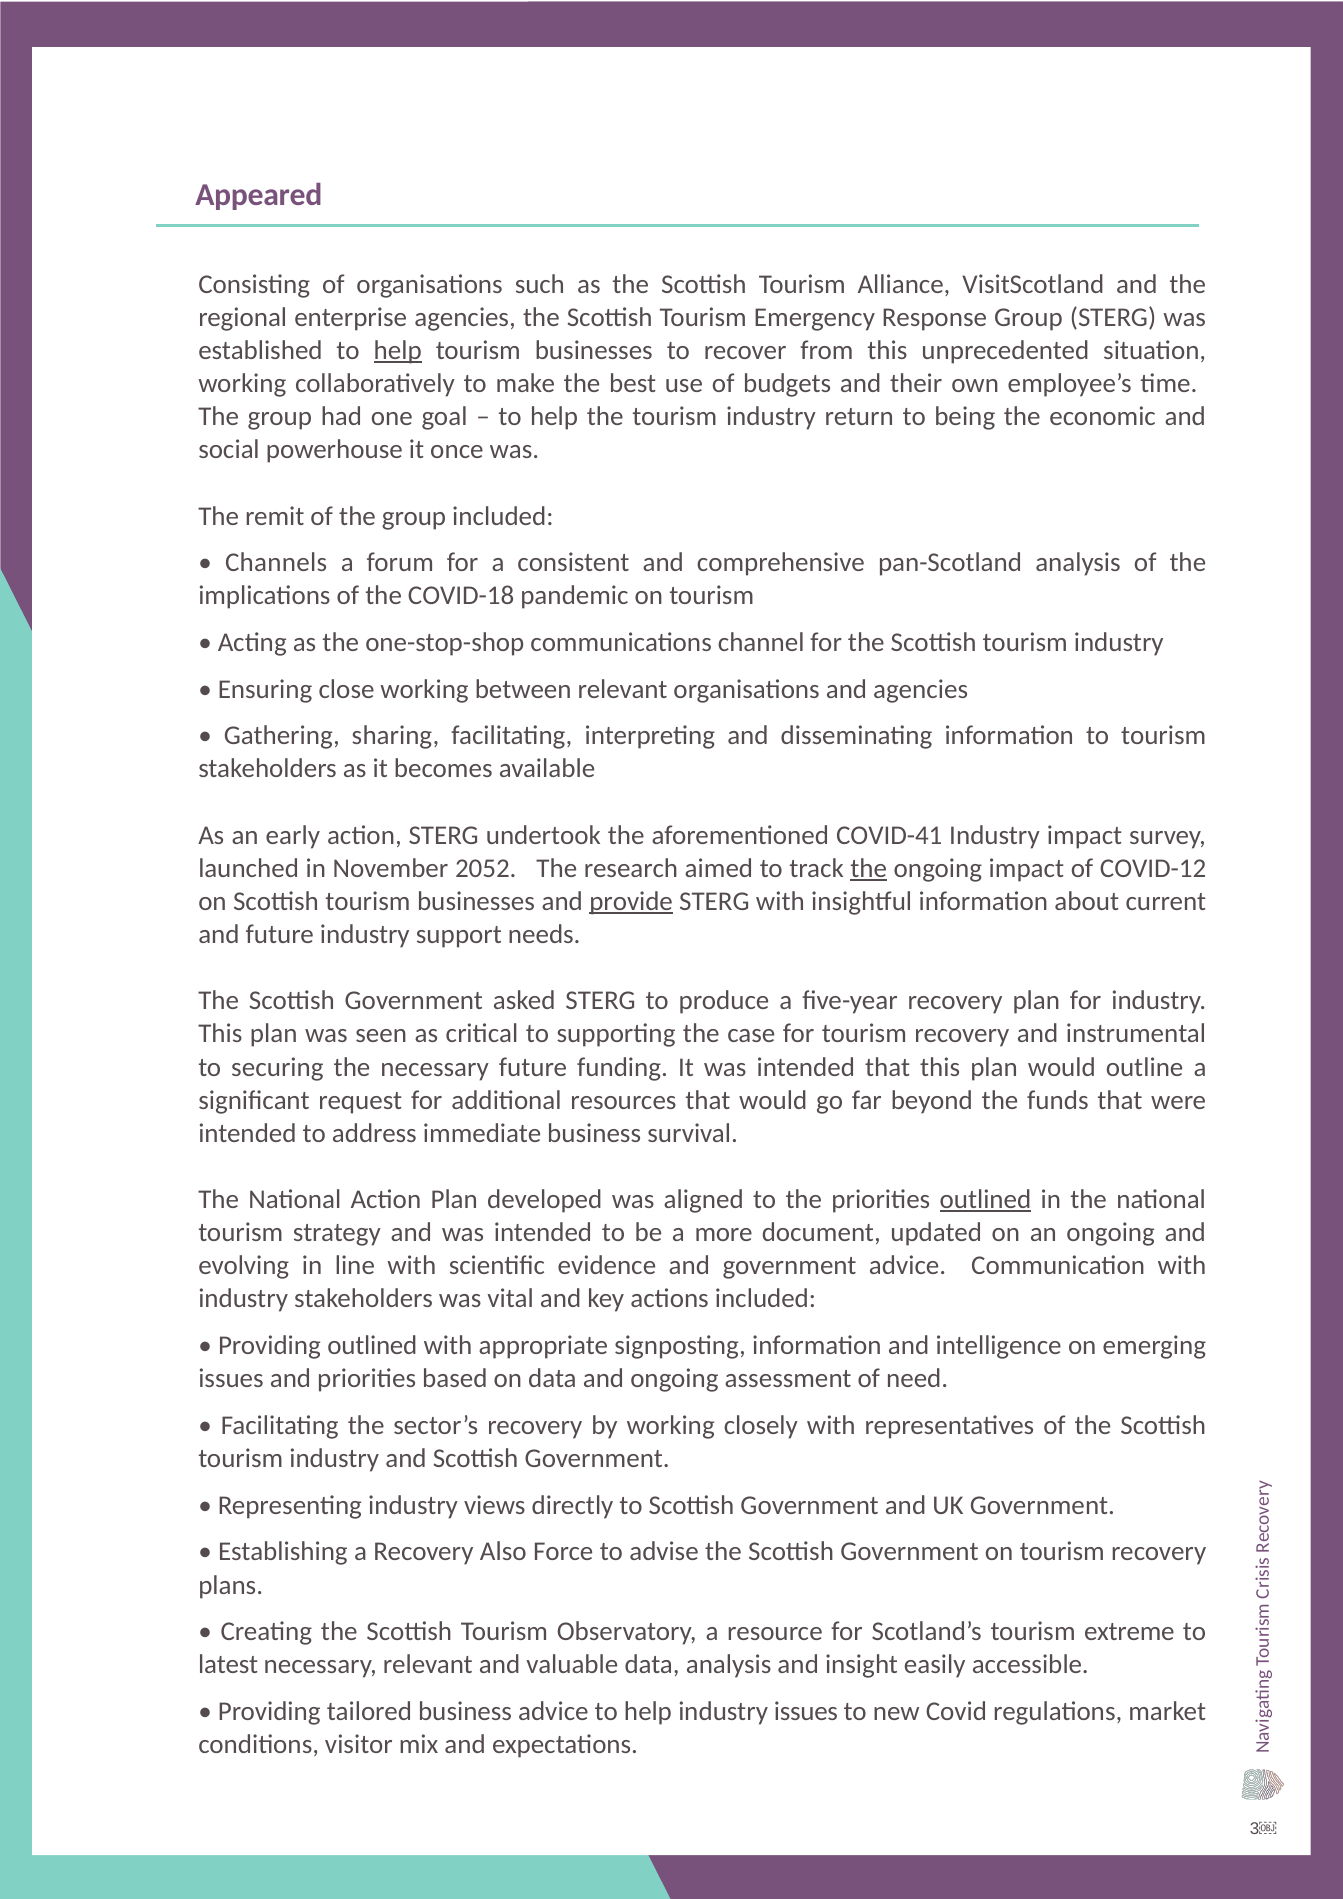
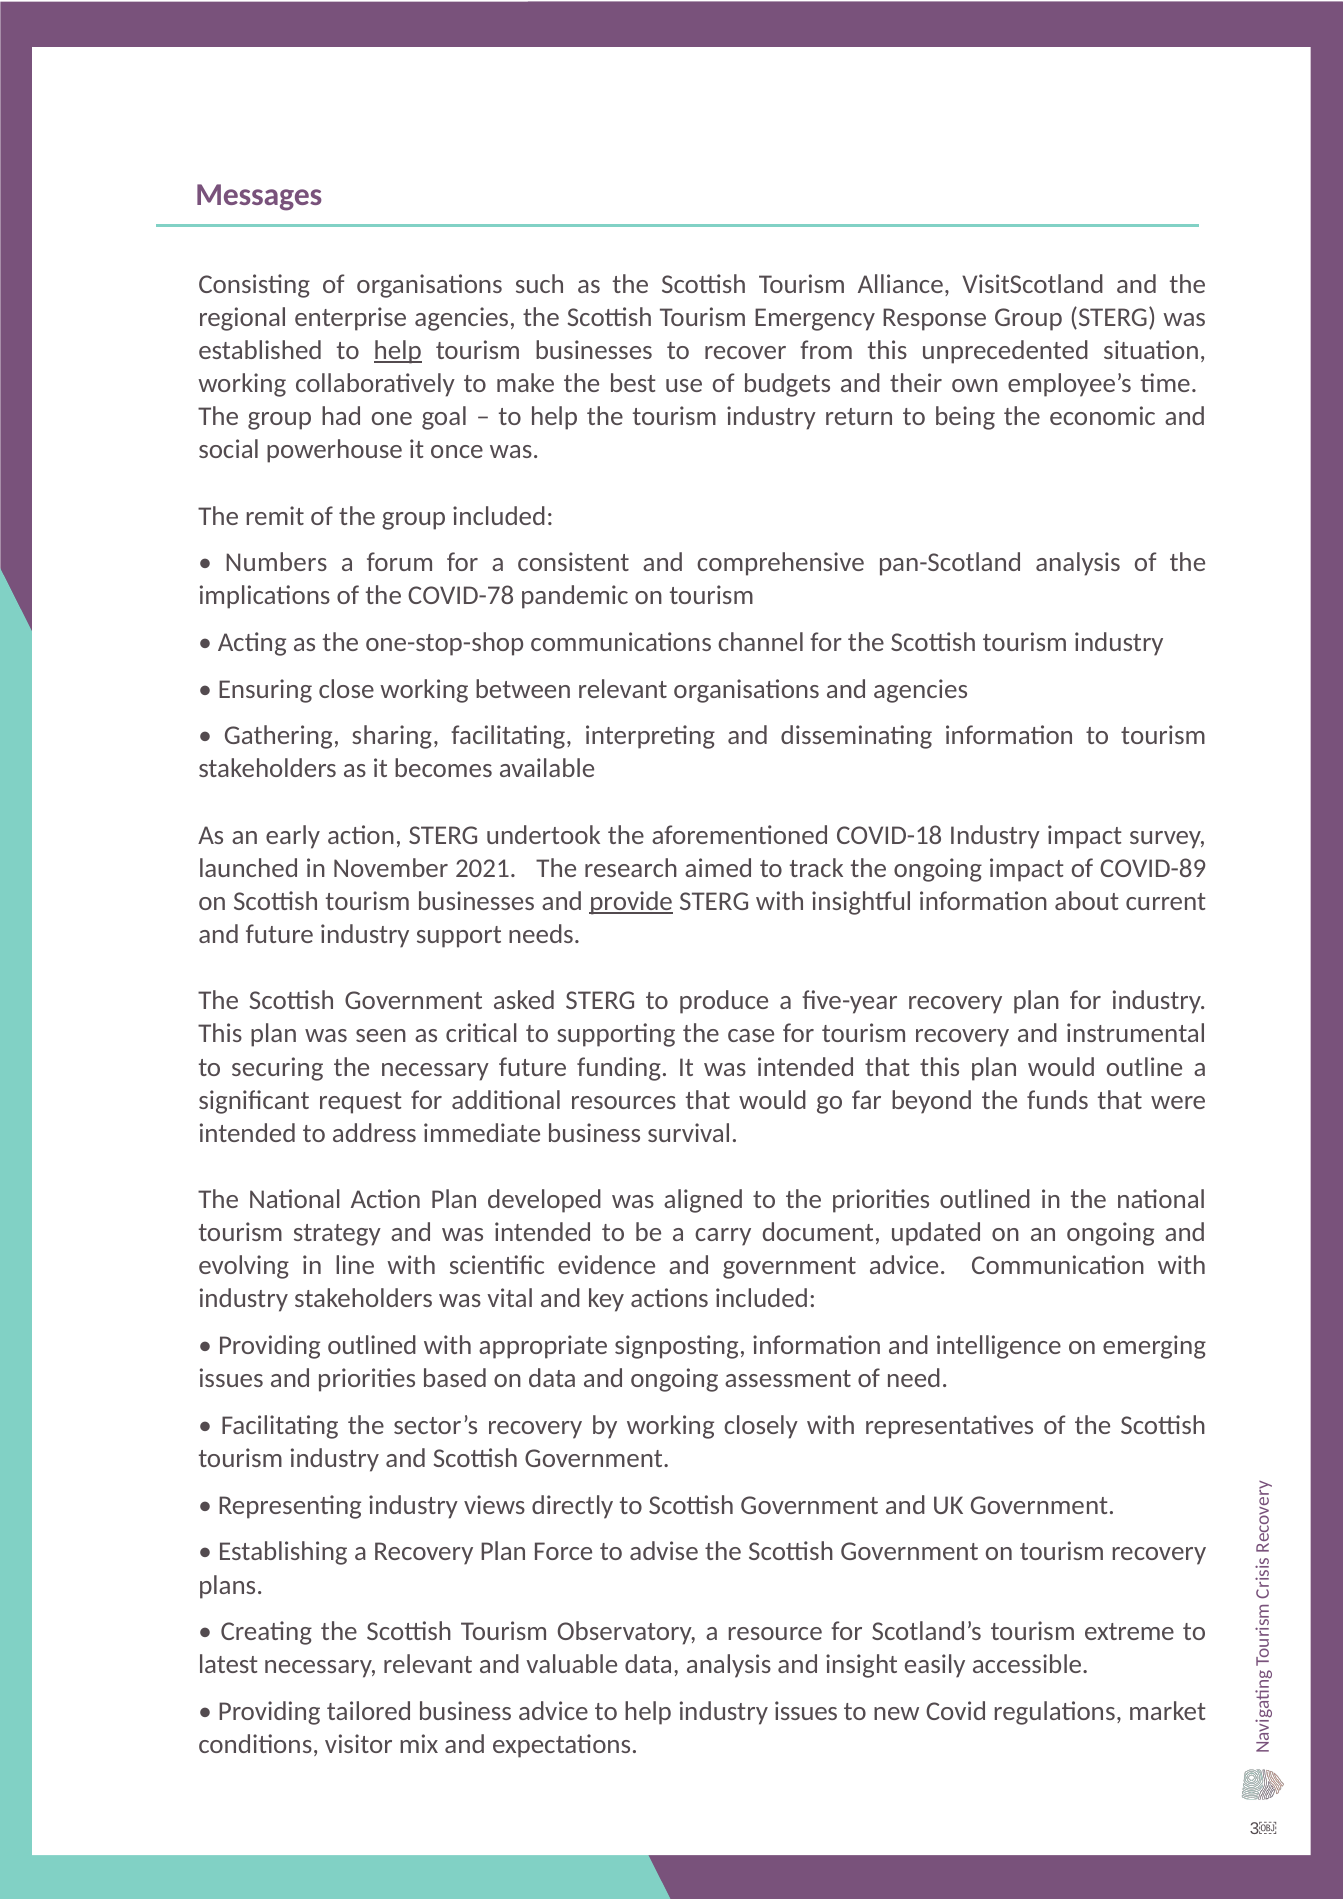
Appeared: Appeared -> Messages (259, 195)
Channels: Channels -> Numbers (276, 563)
COVID-18: COVID-18 -> COVID-78 (461, 596)
COVID-41: COVID-41 -> COVID-18 (889, 835)
2052: 2052 -> 2021 (486, 869)
the underline: present -> none (869, 869)
COVID-12: COVID-12 -> COVID-89 (1153, 869)
outlined underline: present -> none (985, 1200)
more: more -> carry (723, 1233)
a Recovery Also: Also -> Plan (503, 1552)
